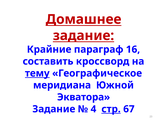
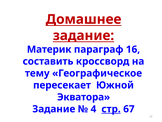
Крайние: Крайние -> Материк (49, 49)
тему underline: present -> none (37, 73)
меридиана: меридиана -> пересекает (62, 85)
